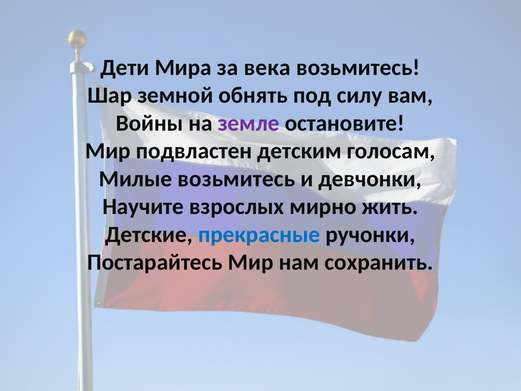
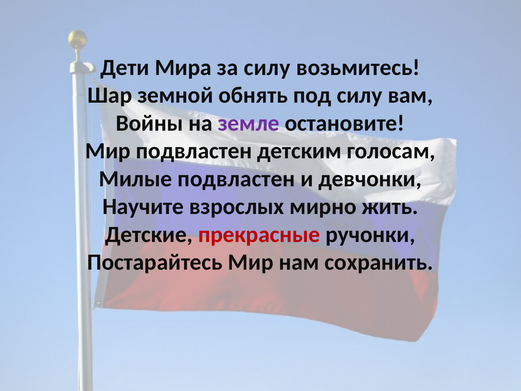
за века: века -> силу (267, 67)
Милые возьмитесь: возьмитесь -> подвластен (236, 179)
прекрасные colour: blue -> red (259, 234)
